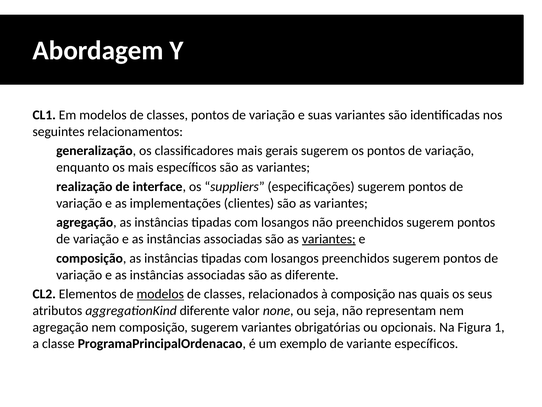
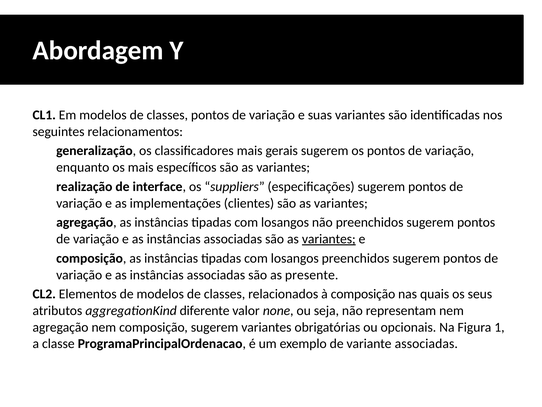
as diferente: diferente -> presente (312, 275)
modelos underline: present -> none (160, 294)
variante específicos: específicos -> associadas (426, 343)
